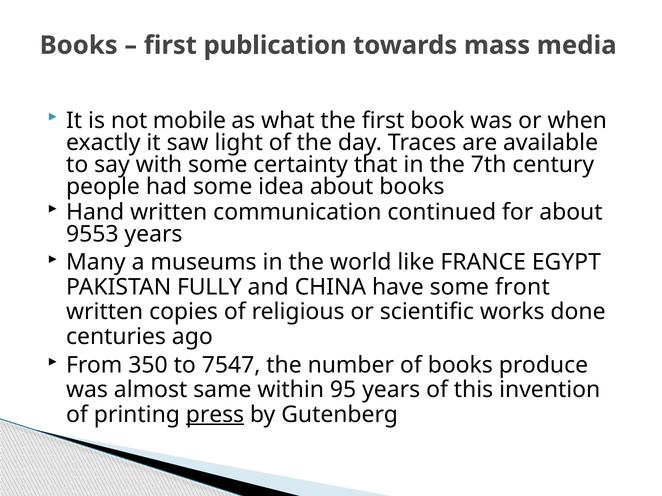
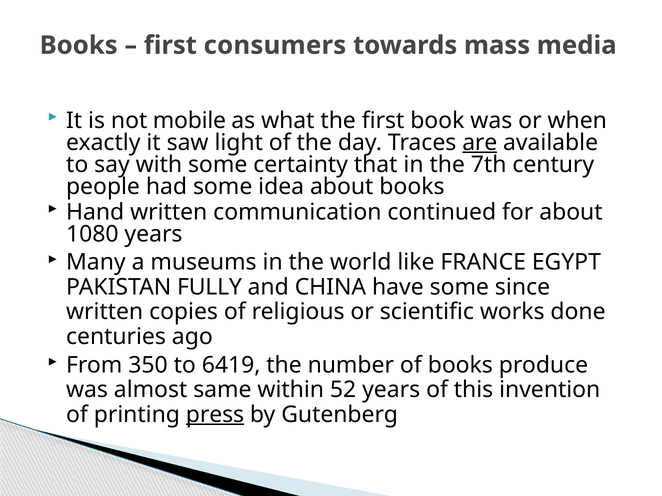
publication: publication -> consumers (275, 45)
are underline: none -> present (480, 143)
9553: 9553 -> 1080 (92, 234)
front: front -> since (523, 287)
7547: 7547 -> 6419 (231, 365)
95: 95 -> 52 (343, 390)
